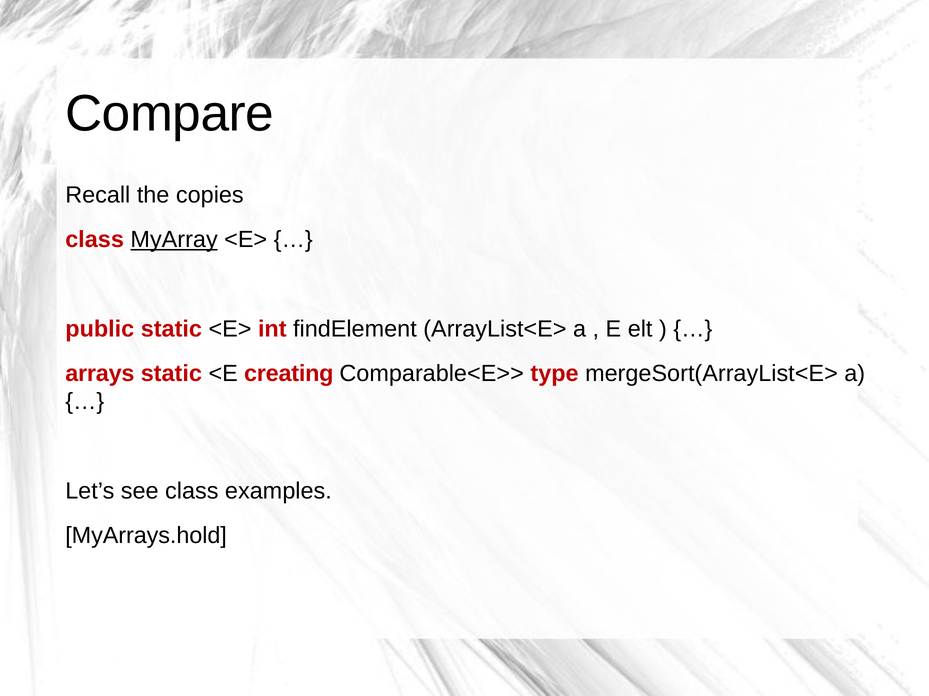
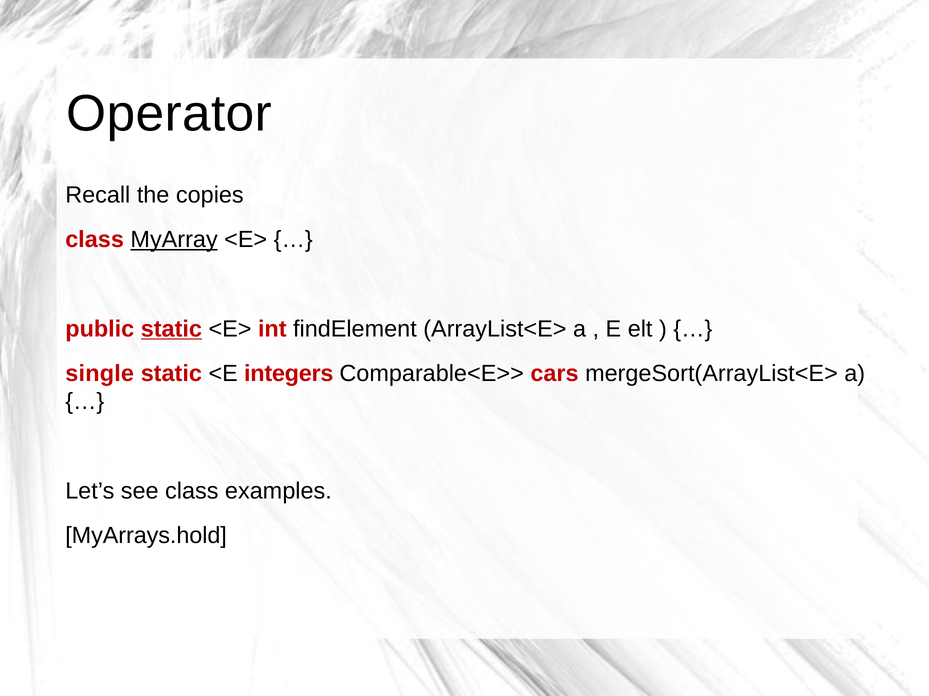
Compare: Compare -> Operator (169, 114)
static underline: none -> present (171, 329)
arrays: arrays -> single (100, 374)
creating: creating -> integers (289, 374)
type: type -> cars (555, 374)
